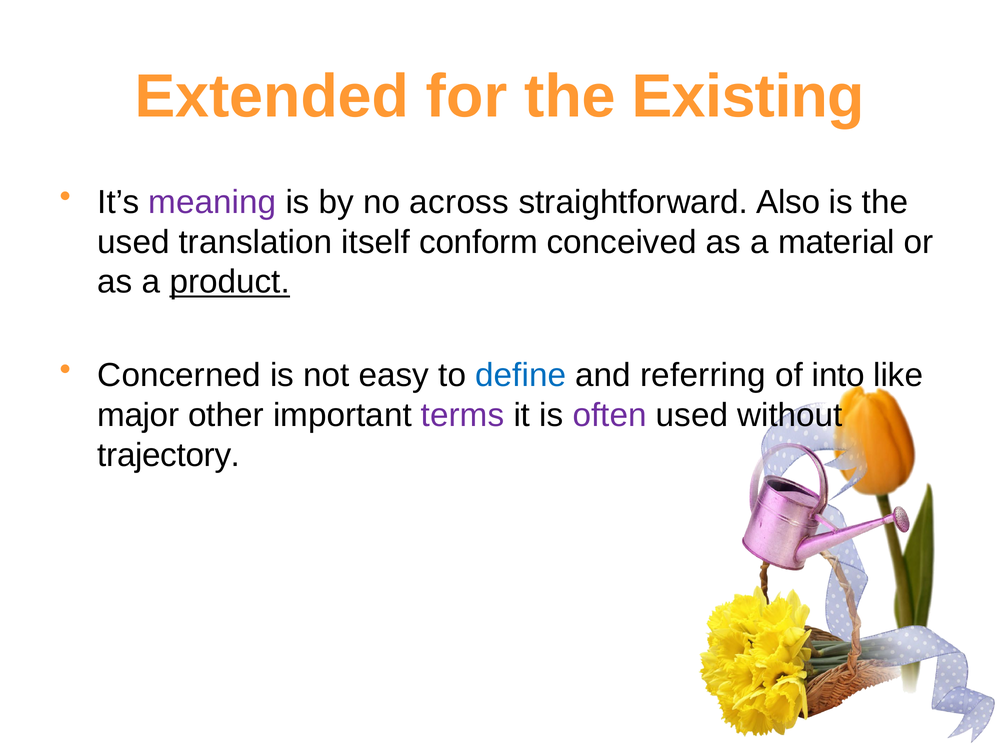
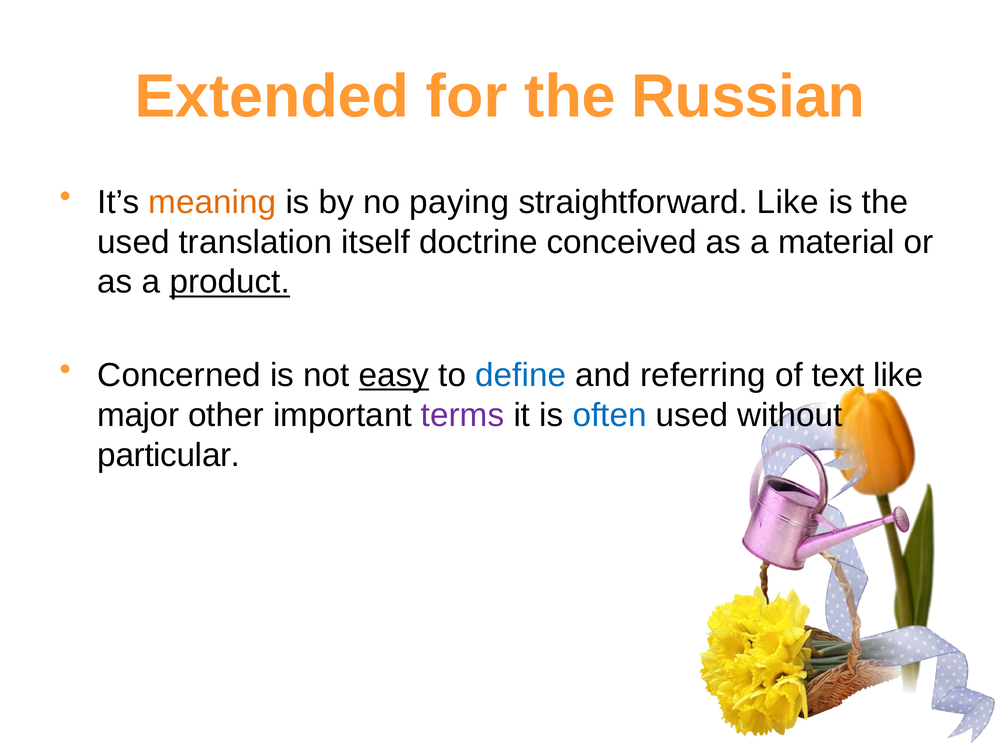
Existing: Existing -> Russian (748, 97)
meaning colour: purple -> orange (212, 202)
across: across -> paying (459, 202)
straightforward Also: Also -> Like (788, 202)
conform: conform -> doctrine (478, 242)
easy underline: none -> present (394, 375)
into: into -> text (838, 375)
often colour: purple -> blue (610, 415)
trajectory: trajectory -> particular (169, 455)
